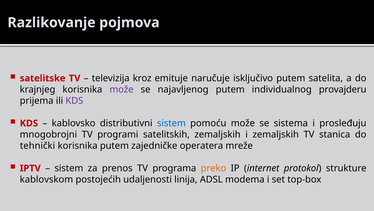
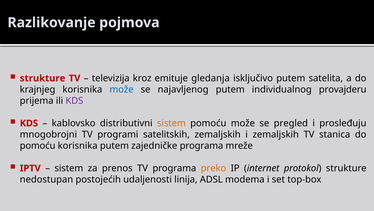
satelitske: satelitske -> strukture (43, 78)
naručuje: naručuje -> gledanja (211, 78)
može colour: purple -> blue (122, 89)
sistem colour: blue -> orange (171, 123)
sistema: sistema -> pregled (291, 123)
tehnički: tehnički -> pomoću (38, 145)
zajedničke operatera: operatera -> programa (201, 145)
kablovskom: kablovskom -> nedostupan (46, 179)
